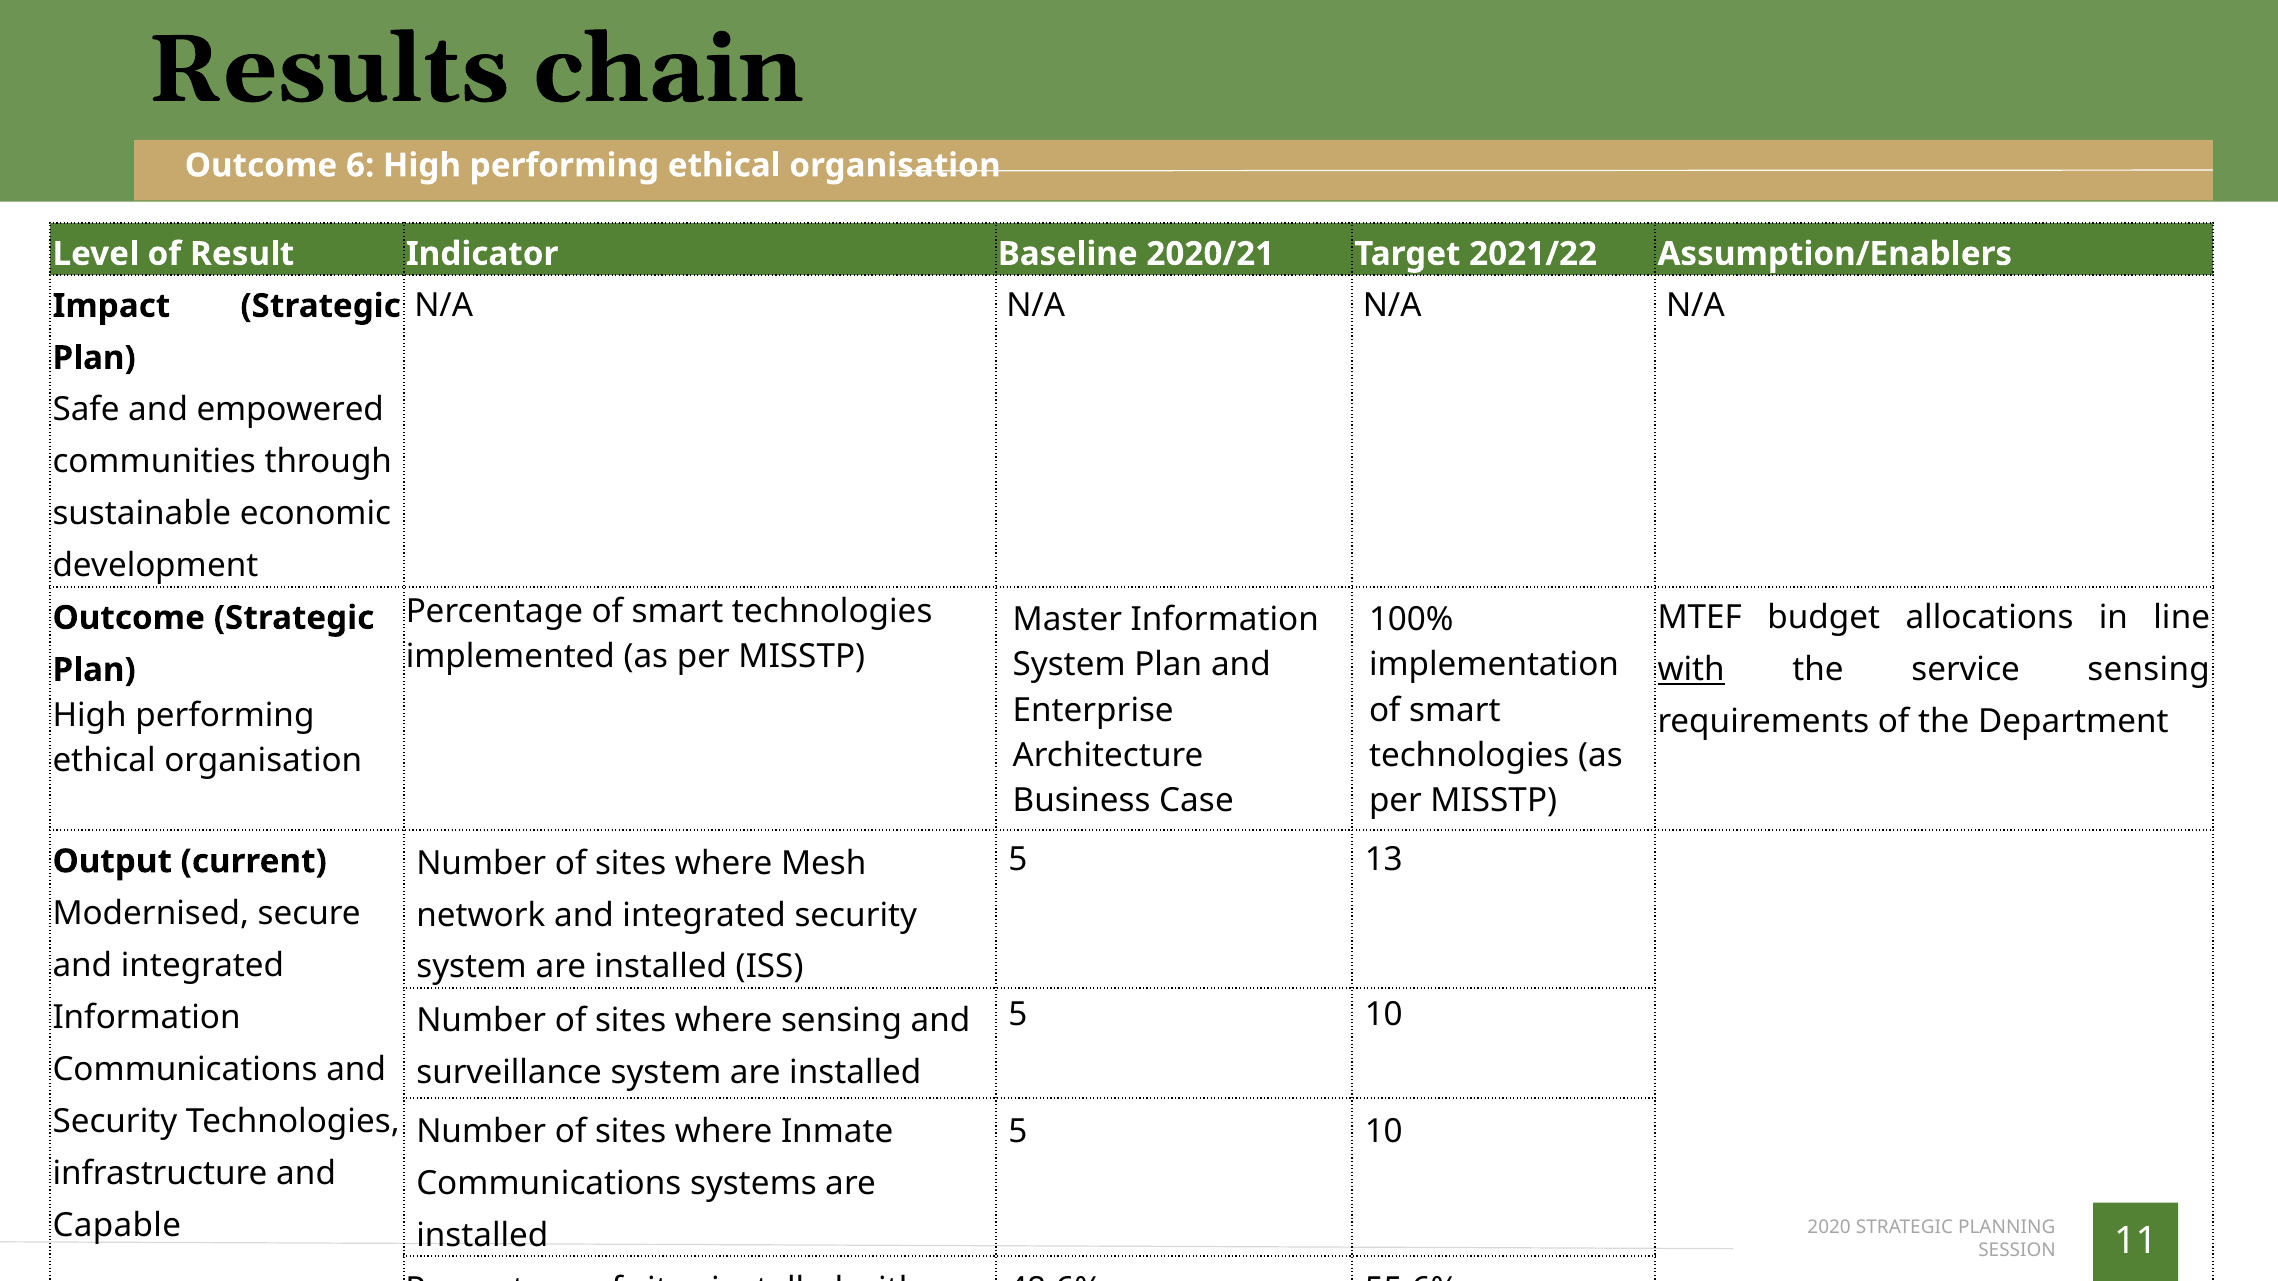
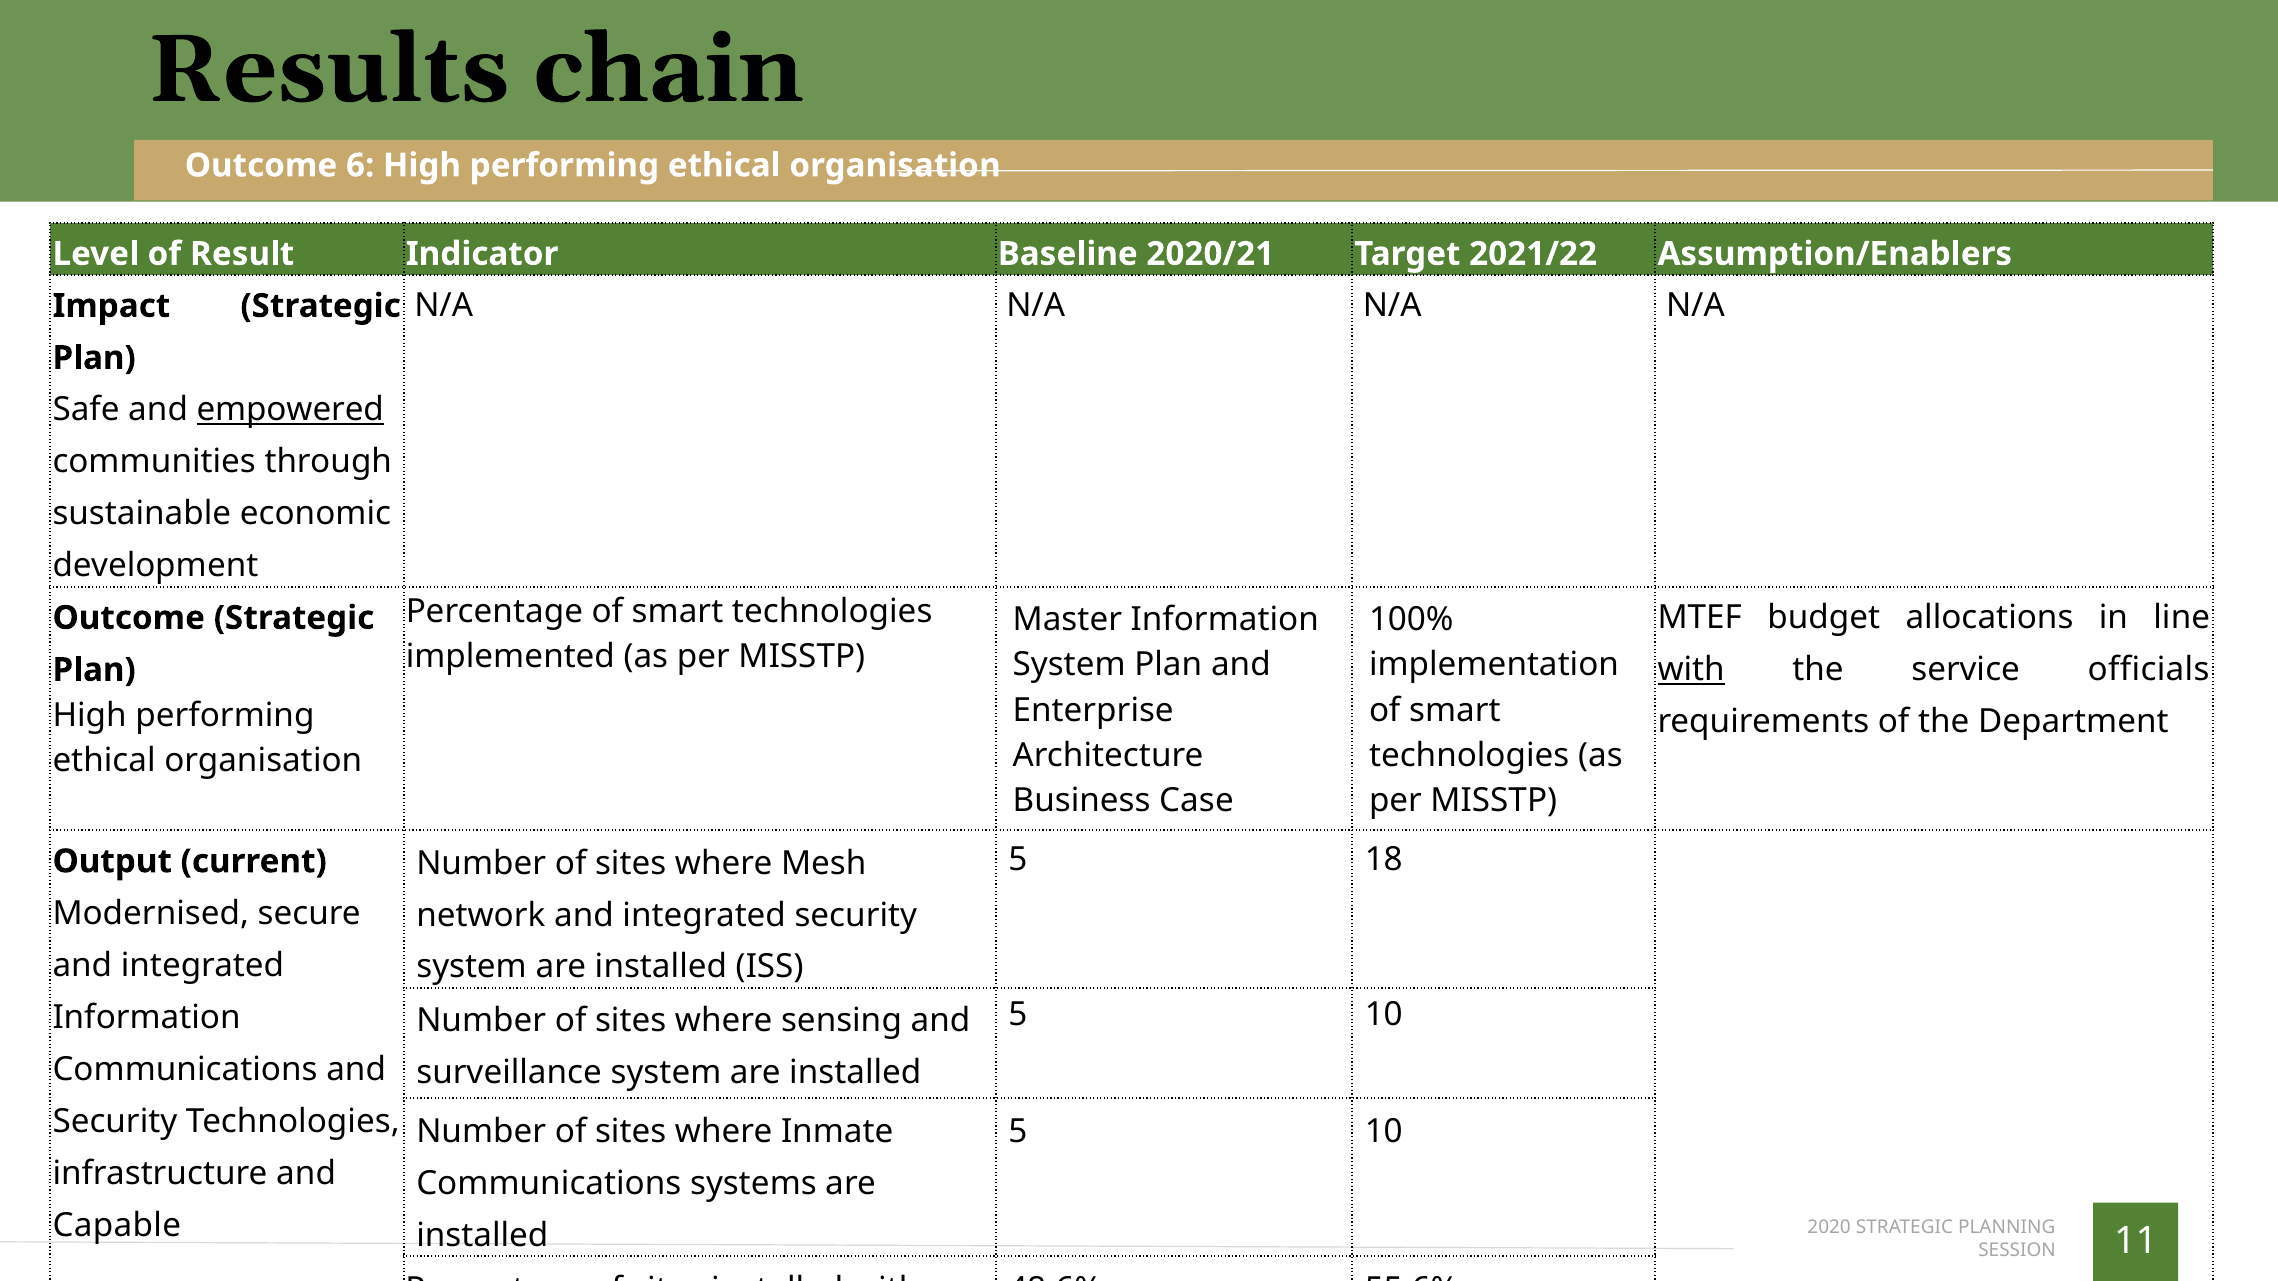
empowered underline: none -> present (290, 410)
service sensing: sensing -> officials (2149, 670)
13: 13 -> 18 (1384, 860)
